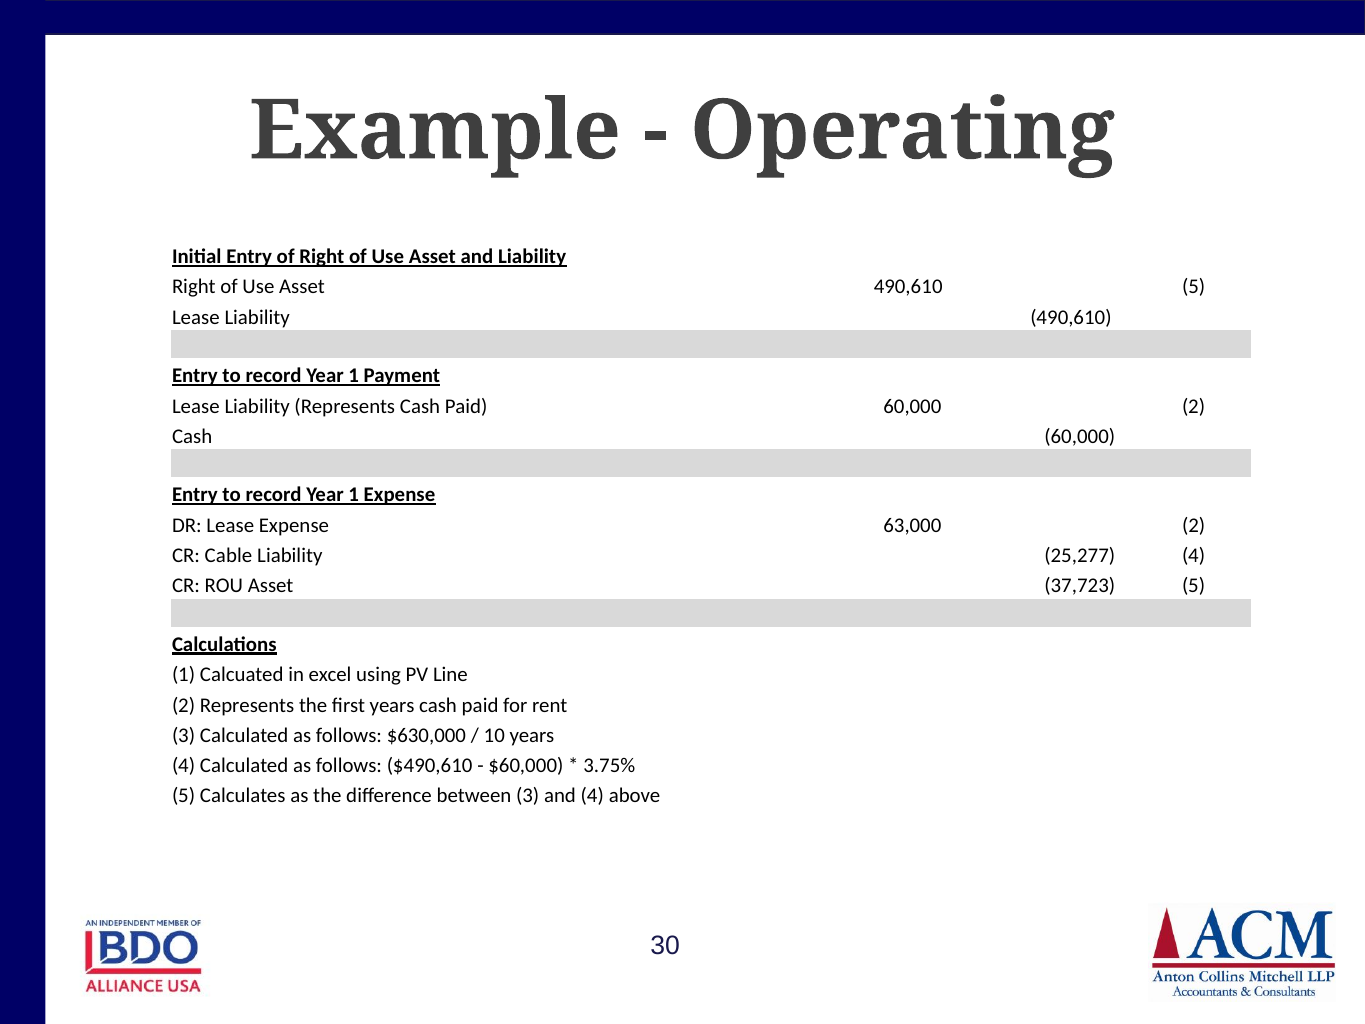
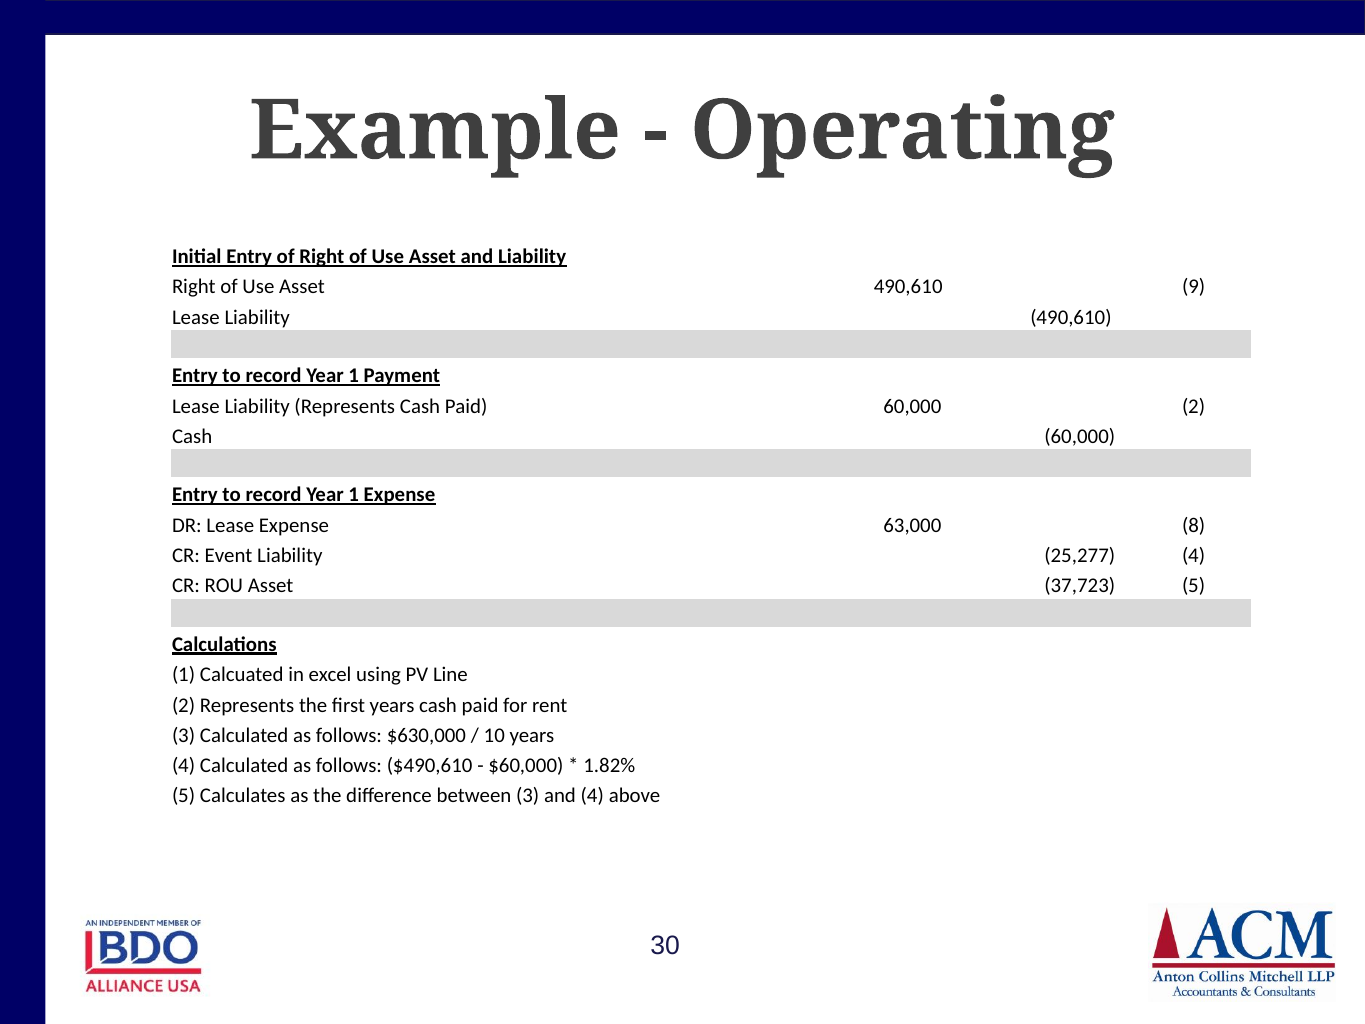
490,610 5: 5 -> 9 (1194, 287)
63,000 2: 2 -> 8 (1194, 525)
Cable: Cable -> Event (229, 556)
3.75%: 3.75% -> 1.82% (609, 766)
